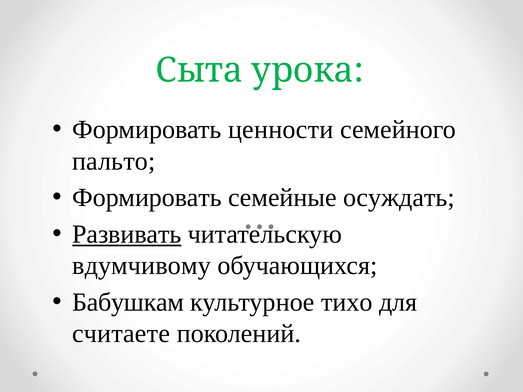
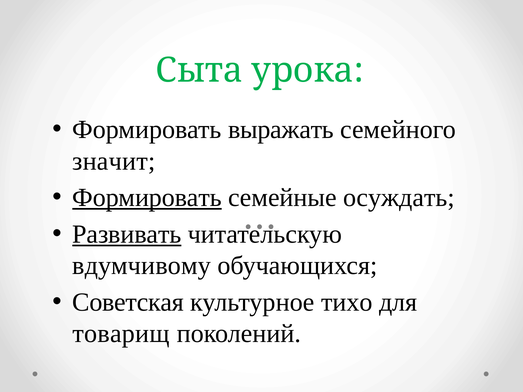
ценности: ценности -> выражать (281, 130)
пальто: пальто -> значит (114, 161)
Формировать underline: none -> present (147, 198)
Бабушкам: Бабушкам -> Советская (128, 302)
считаете: считаете -> товарищ (121, 334)
